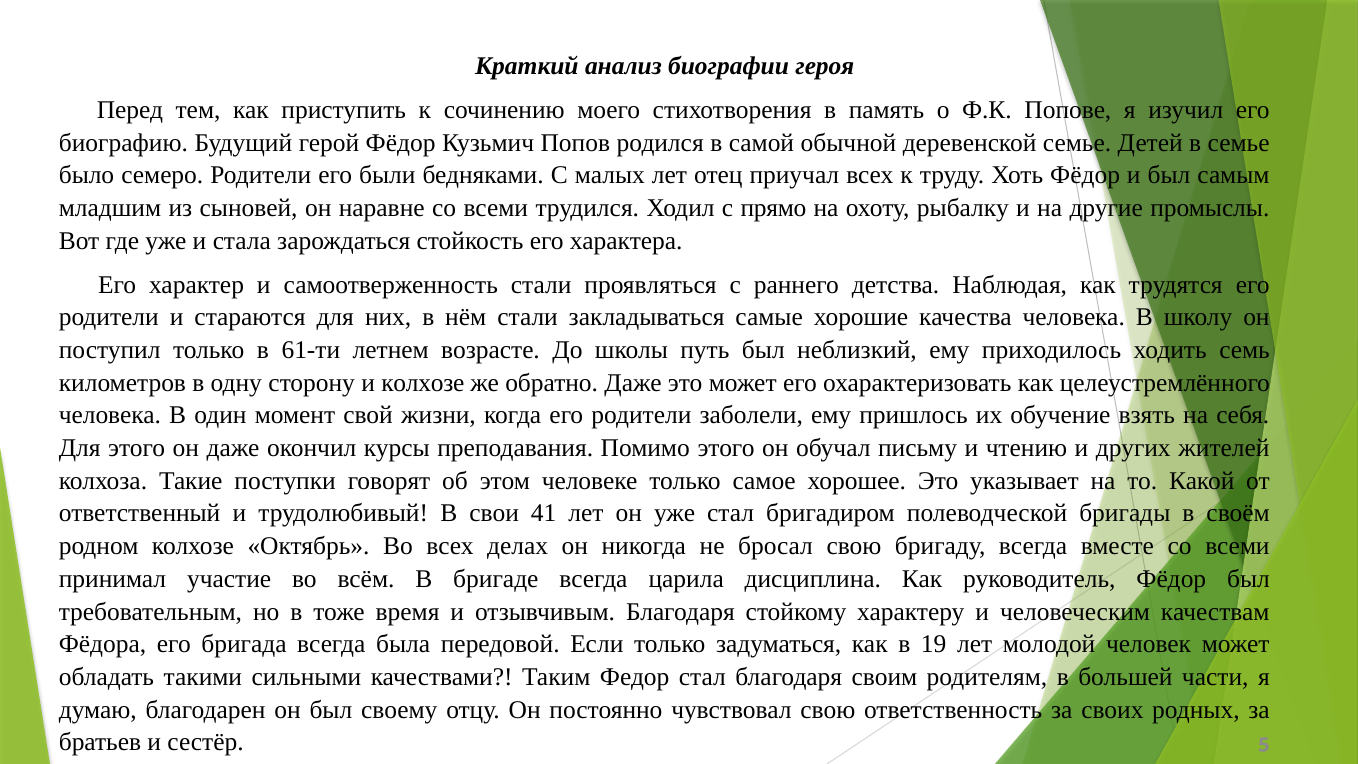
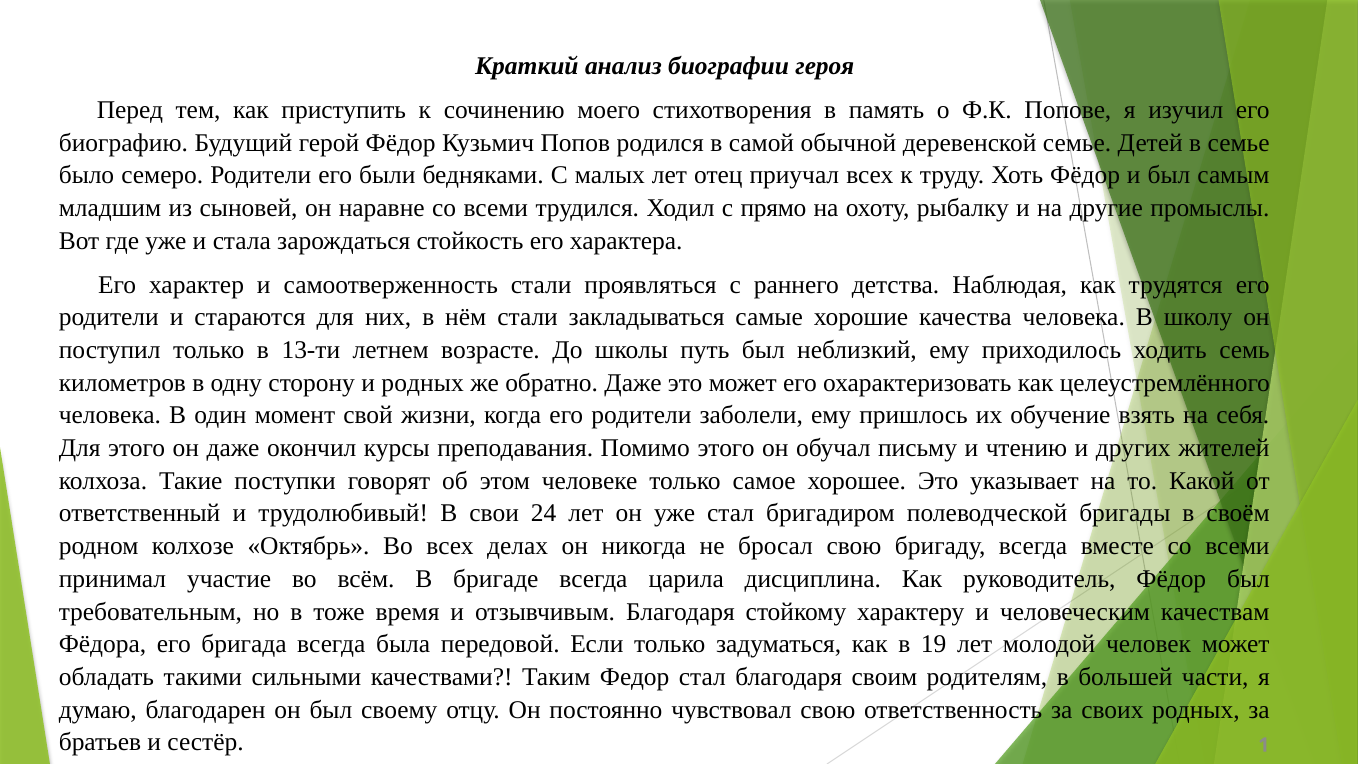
61-ти: 61-ти -> 13-ти (311, 350)
и колхозе: колхозе -> родных (423, 383)
41: 41 -> 24 (544, 513)
5: 5 -> 1 (1264, 745)
